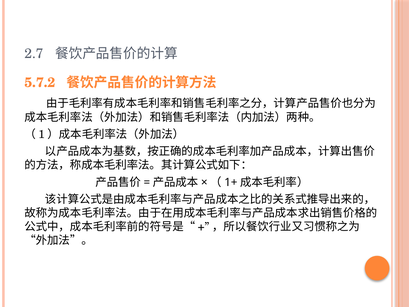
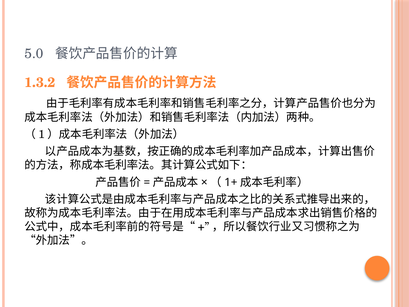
2.7: 2.7 -> 5.0 (34, 53)
5.7.2: 5.7.2 -> 1.3.2 (40, 83)
